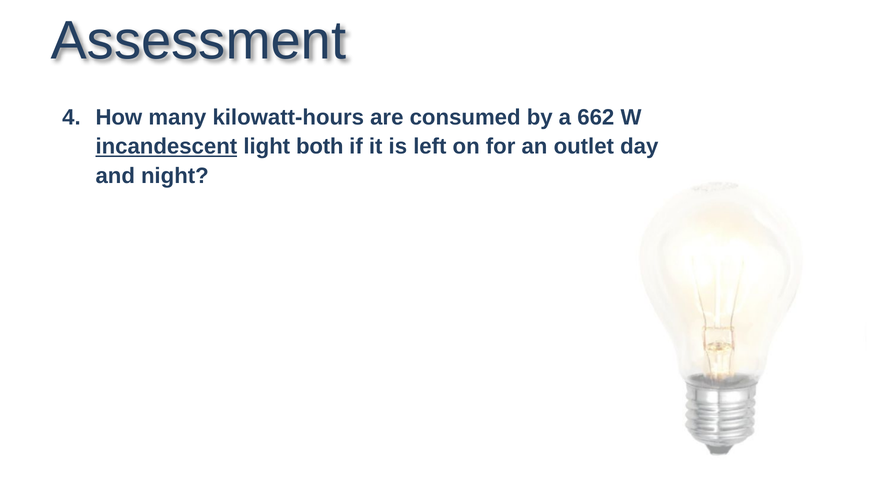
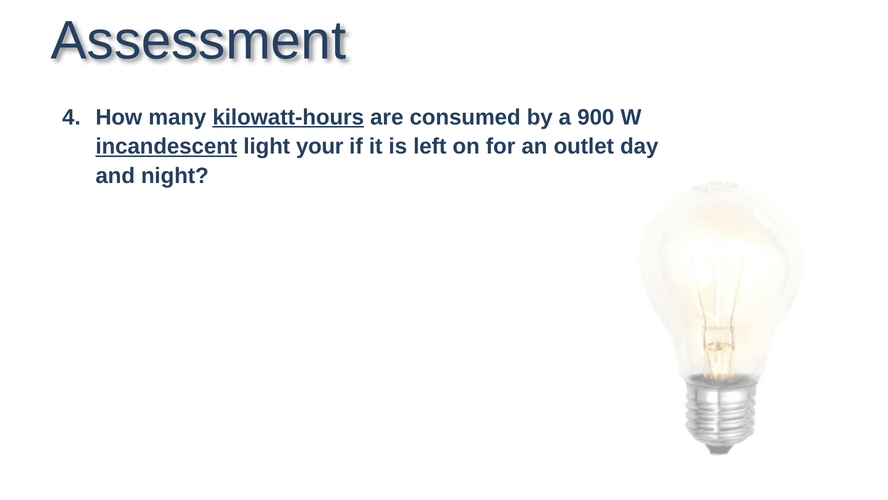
kilowatt-hours underline: none -> present (288, 117)
662: 662 -> 900 (596, 117)
both: both -> your (320, 146)
